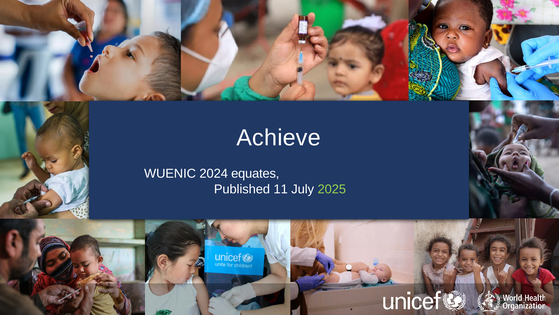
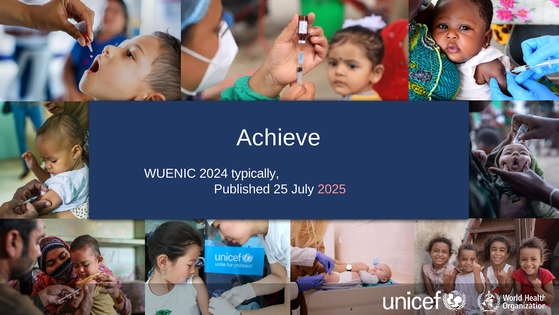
equates: equates -> typically (255, 173)
11: 11 -> 25 (281, 189)
2025 colour: light green -> pink (332, 189)
